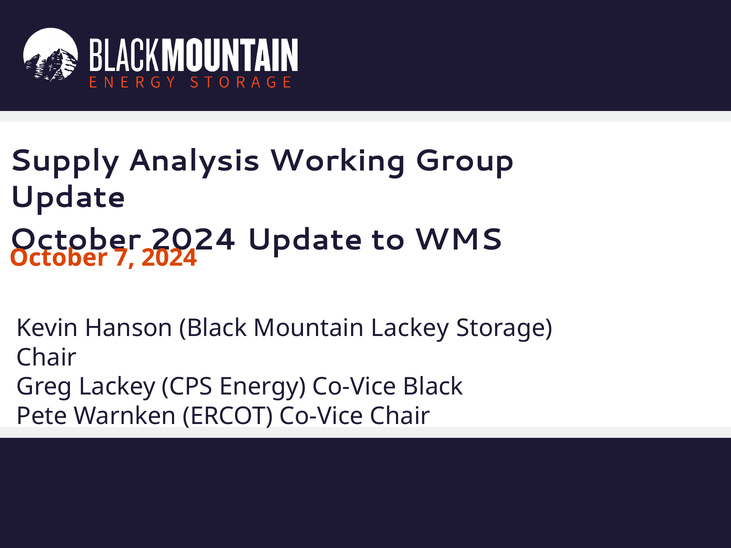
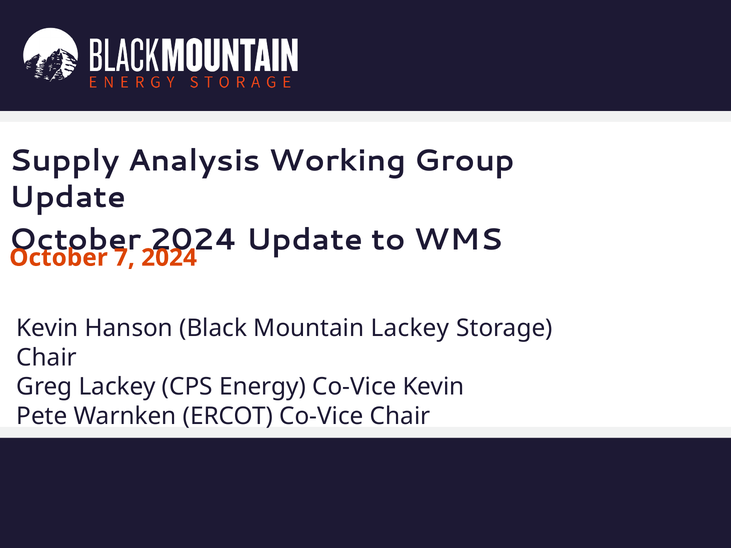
Co-Vice Black: Black -> Kevin (433, 387)
